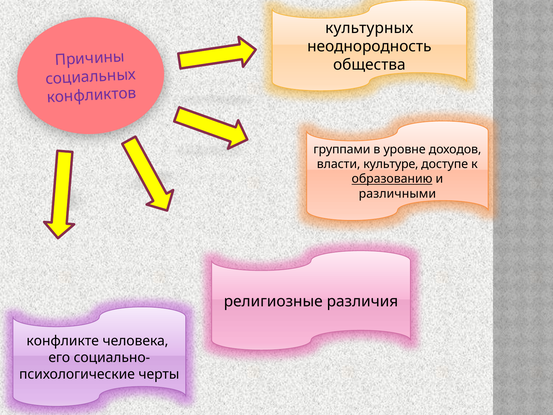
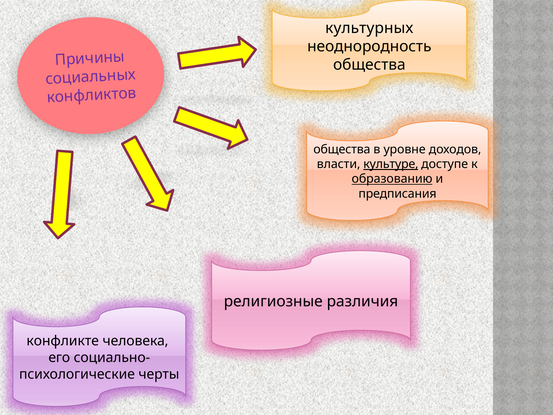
группами: группами -> общества (342, 149)
культуре underline: none -> present (391, 164)
различными: различными -> предписания (397, 194)
